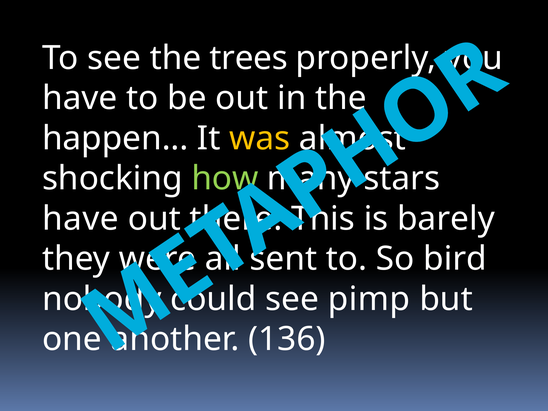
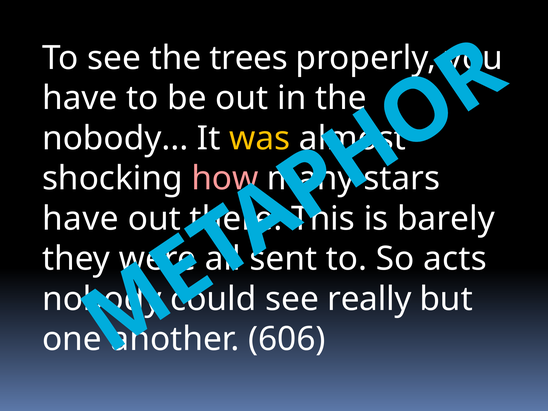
happen: happen -> nobody (115, 138)
how colour: light green -> pink (225, 179)
bird: bird -> acts (455, 259)
pimp: pimp -> really (369, 299)
136: 136 -> 606 (287, 339)
